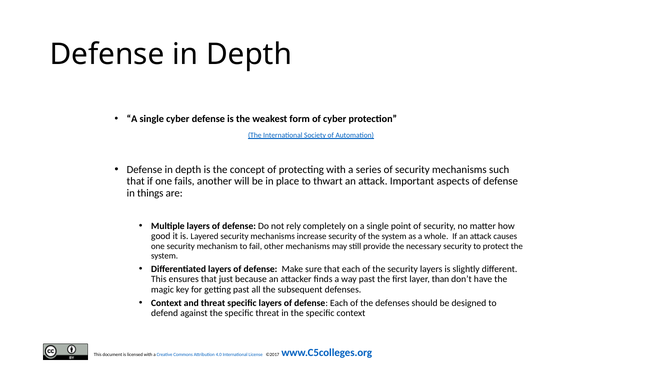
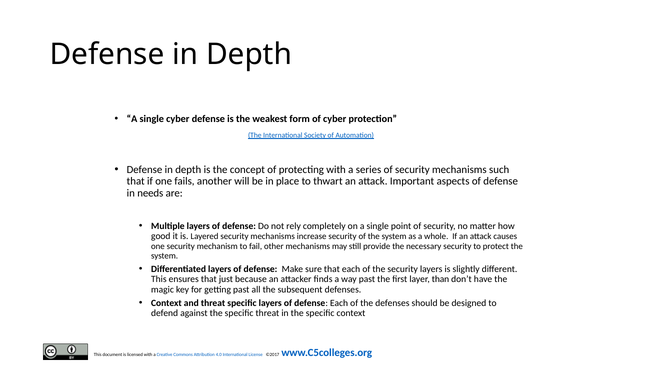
things: things -> needs (150, 193)
